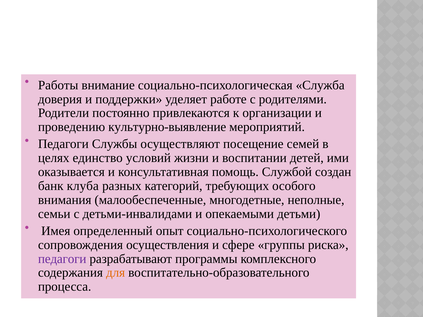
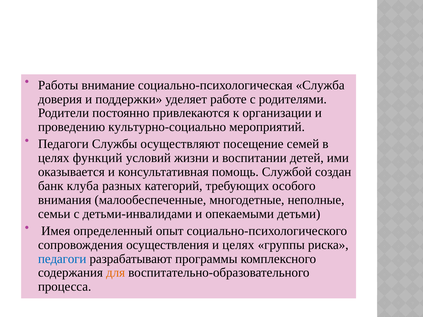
культурно-выявление: культурно-выявление -> культурно-социально (167, 127)
единство: единство -> функций (98, 158)
и сфере: сфере -> целях (238, 245)
педагоги colour: purple -> blue (62, 259)
